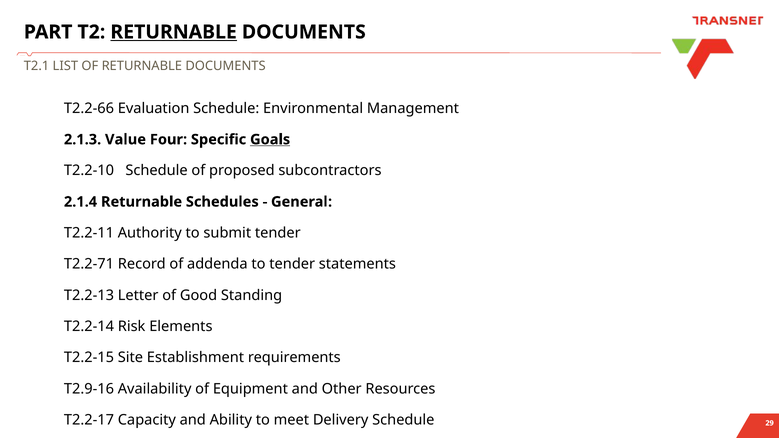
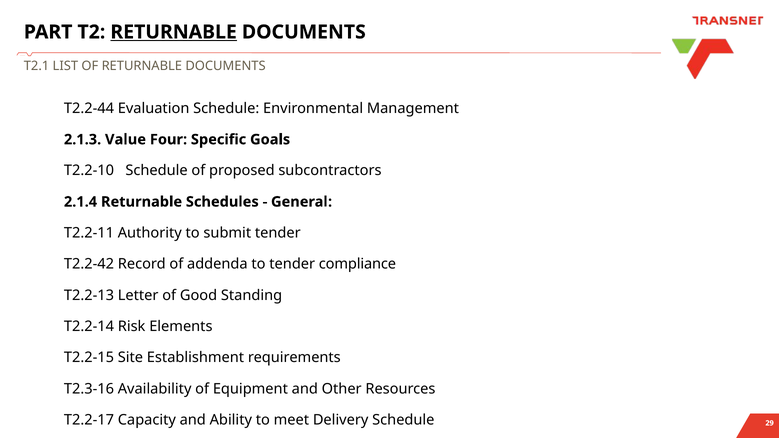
T2.2-66: T2.2-66 -> T2.2-44 (89, 108)
Goals underline: present -> none (270, 140)
T2.2-71: T2.2-71 -> T2.2-42 (89, 264)
statements: statements -> compliance (357, 264)
T2.9-16: T2.9-16 -> T2.3-16 (89, 389)
